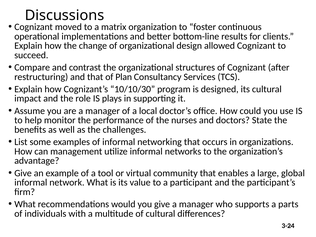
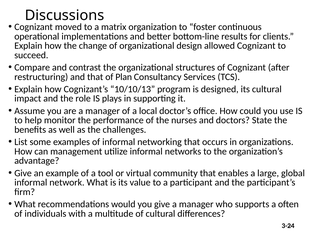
10/10/30: 10/10/30 -> 10/10/13 (133, 89)
parts: parts -> often (288, 204)
